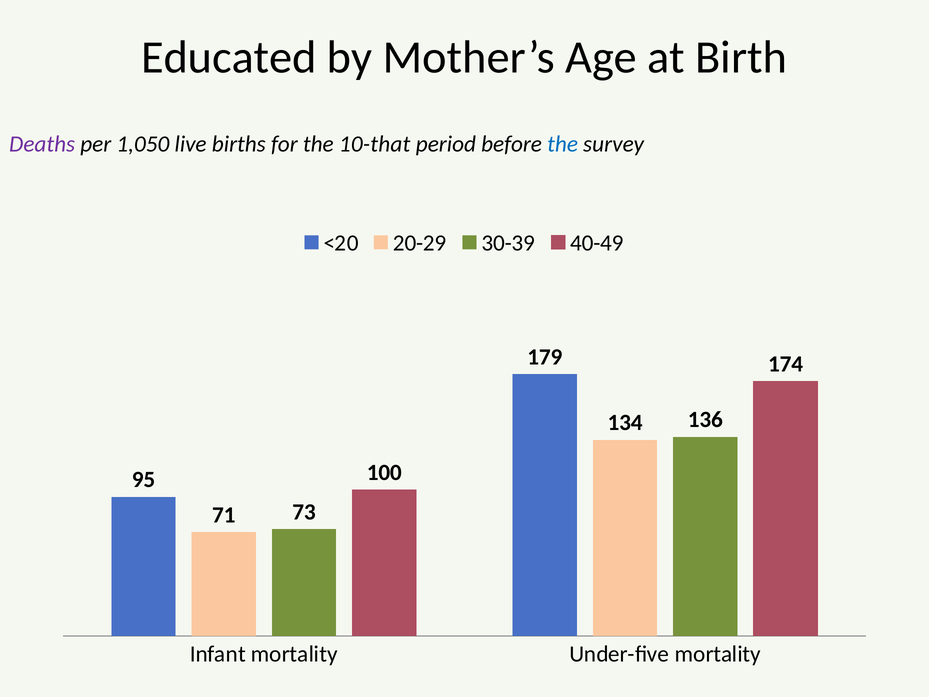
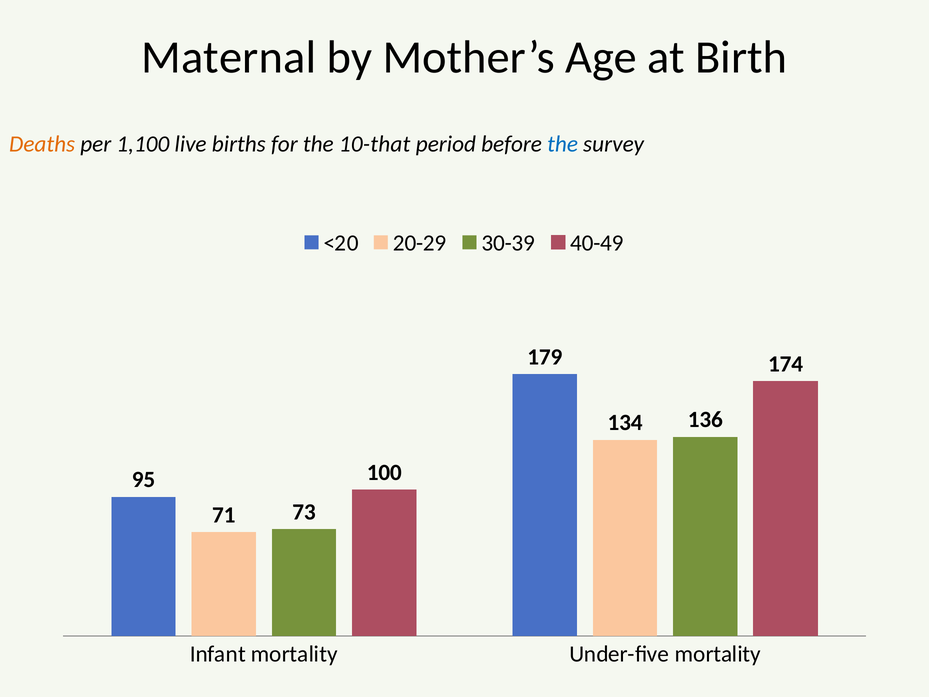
Educated: Educated -> Maternal (229, 57)
Deaths colour: purple -> orange (42, 144)
1,050: 1,050 -> 1,100 (143, 144)
